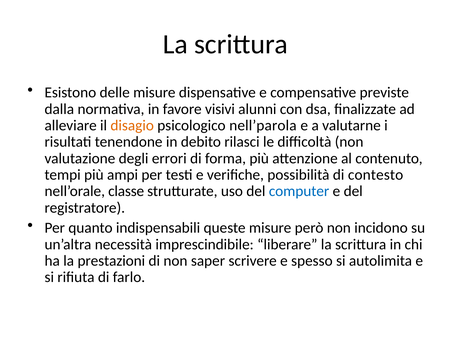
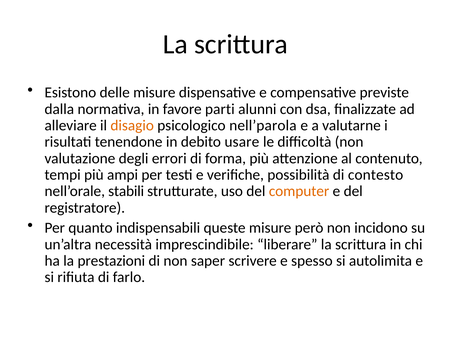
visivi: visivi -> parti (220, 109)
rilasci: rilasci -> usare (242, 142)
classe: classe -> stabili (126, 191)
computer colour: blue -> orange (299, 191)
